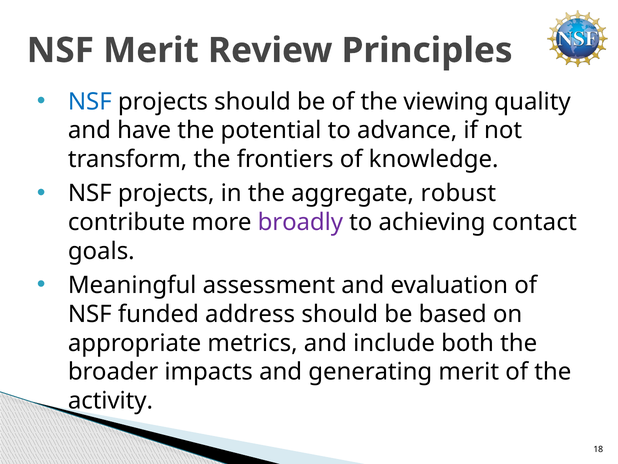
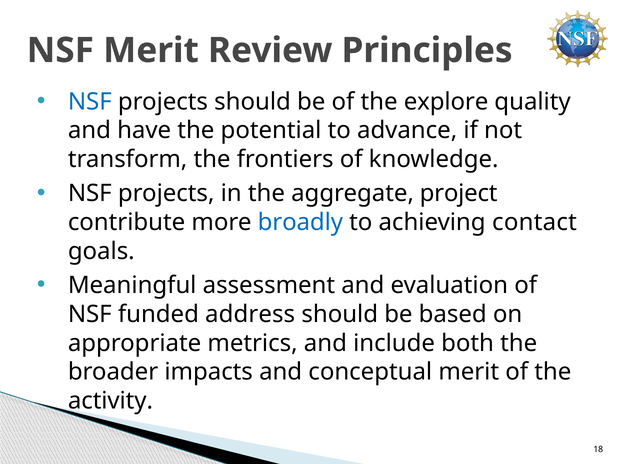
viewing: viewing -> explore (446, 102)
robust: robust -> project (459, 193)
broadly colour: purple -> blue (300, 222)
generating: generating -> conceptual (370, 372)
